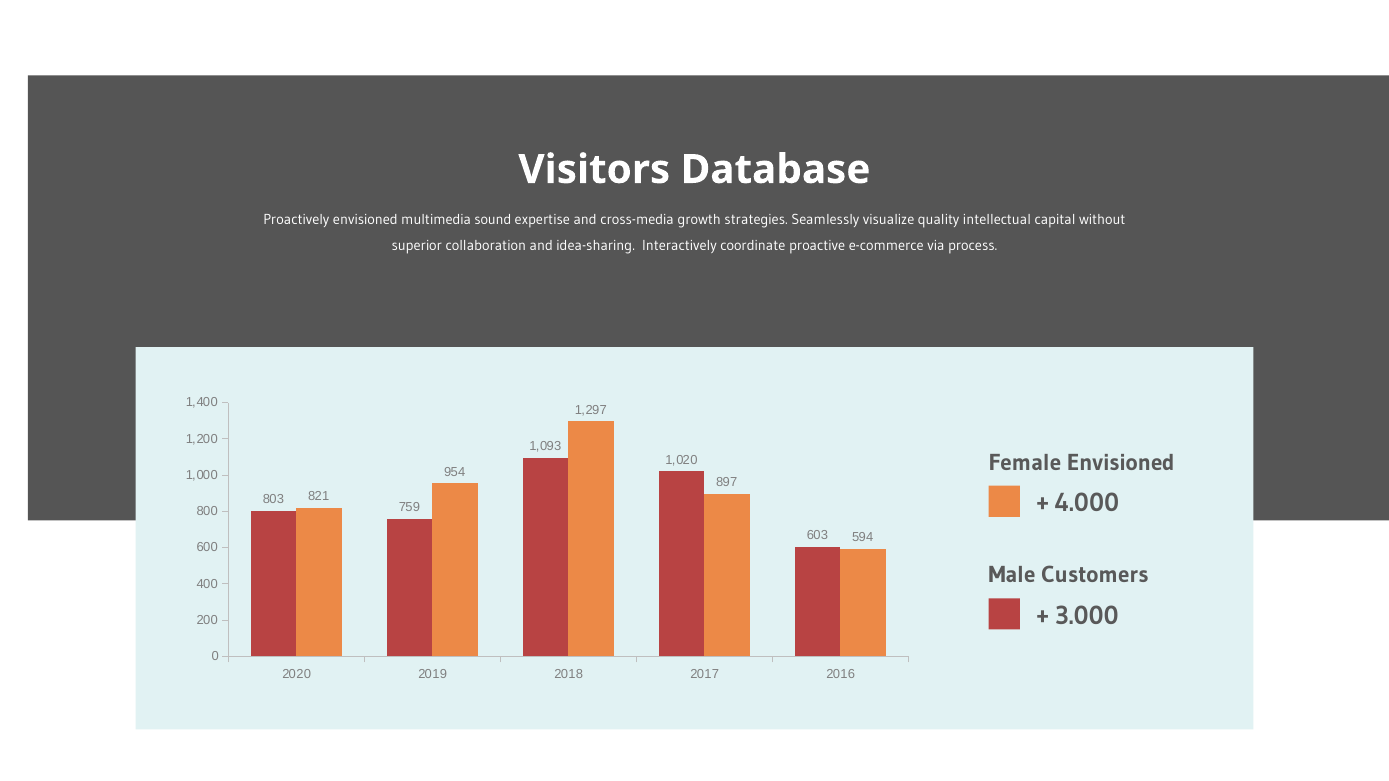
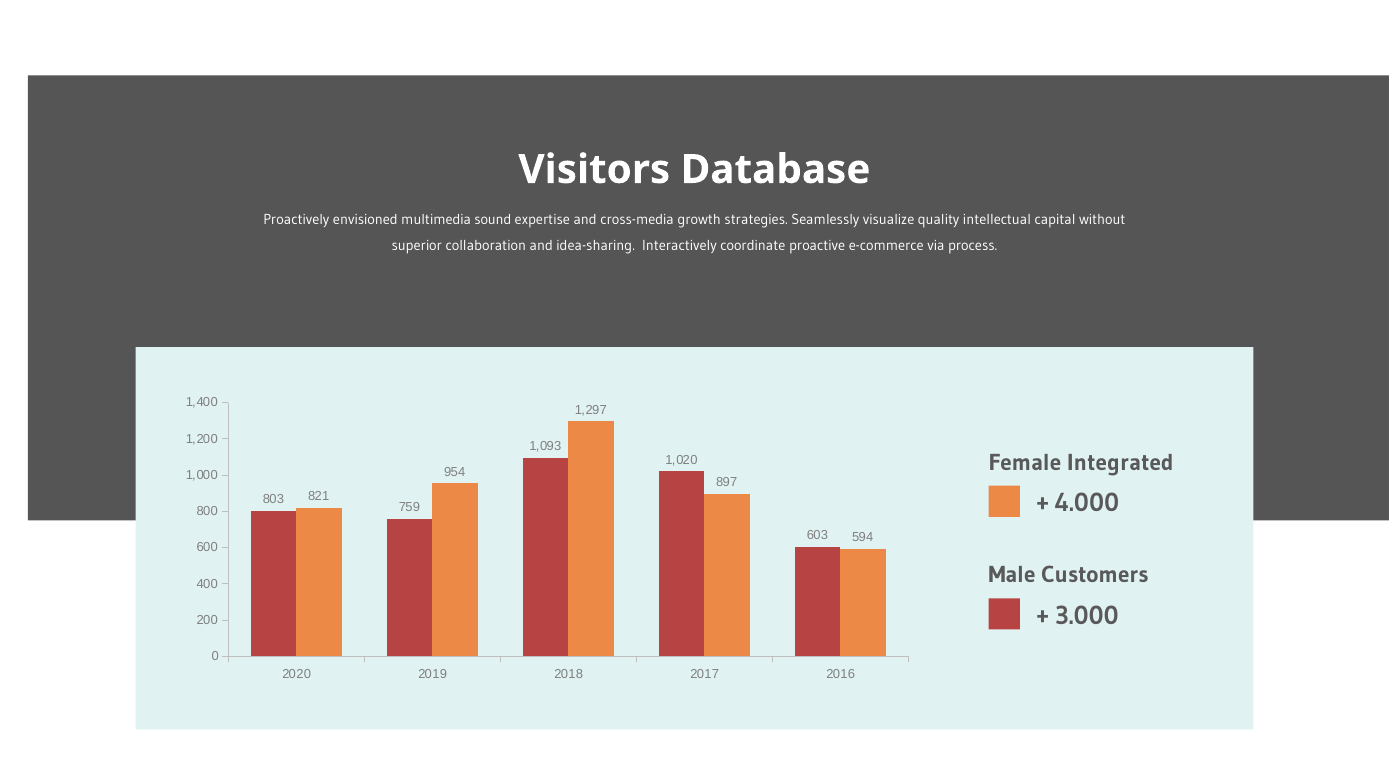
Female Envisioned: Envisioned -> Integrated (1121, 463)
